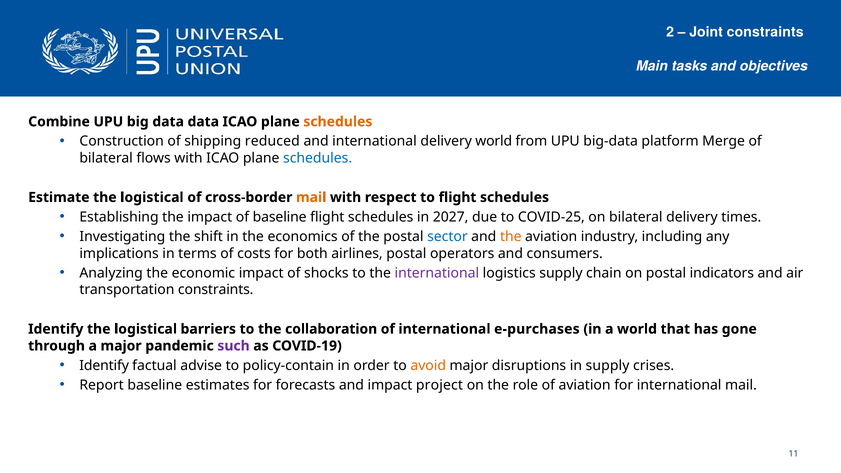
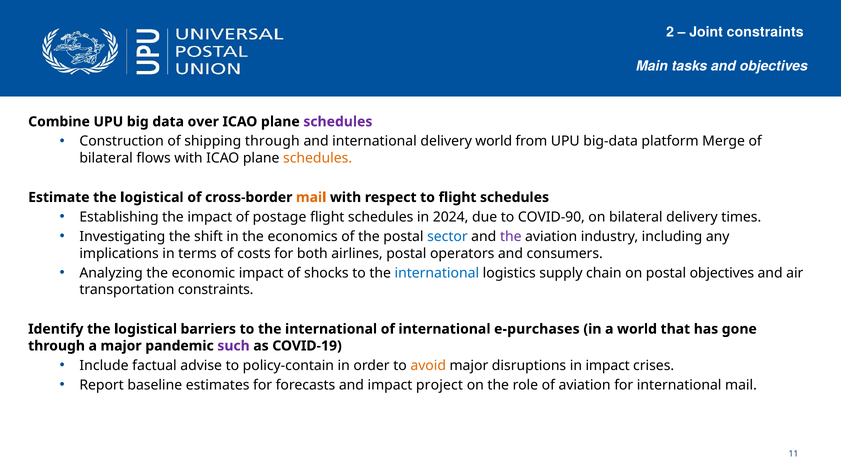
data data: data -> over (203, 122)
schedules colour: orange -> purple (338, 122)
shipping reduced: reduced -> through (272, 141)
schedules colour: blue -> orange (318, 158)
of baseline: baseline -> postage (280, 217)
2027: 2027 -> 2024 (451, 217)
COVID-25: COVID-25 -> COVID-90 (551, 217)
the colour: orange -> purple (511, 237)
international colour: purple -> blue (437, 273)
postal indicators: indicators -> objectives (722, 273)
barriers to the collaboration: collaboration -> international (331, 329)
Identify: Identify -> Include (104, 366)
in supply: supply -> impact (608, 366)
